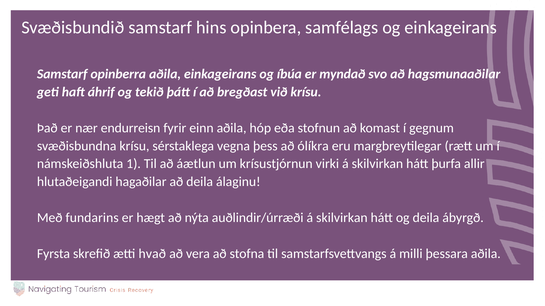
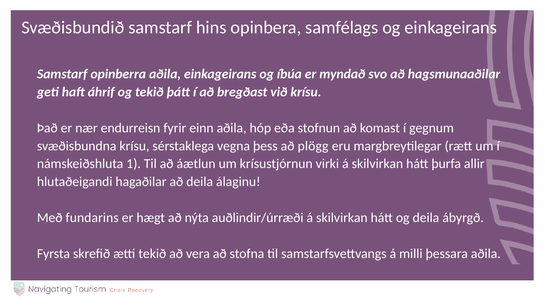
ólíkra: ólíkra -> plögg (313, 146)
ætti hvað: hvað -> tekið (152, 254)
